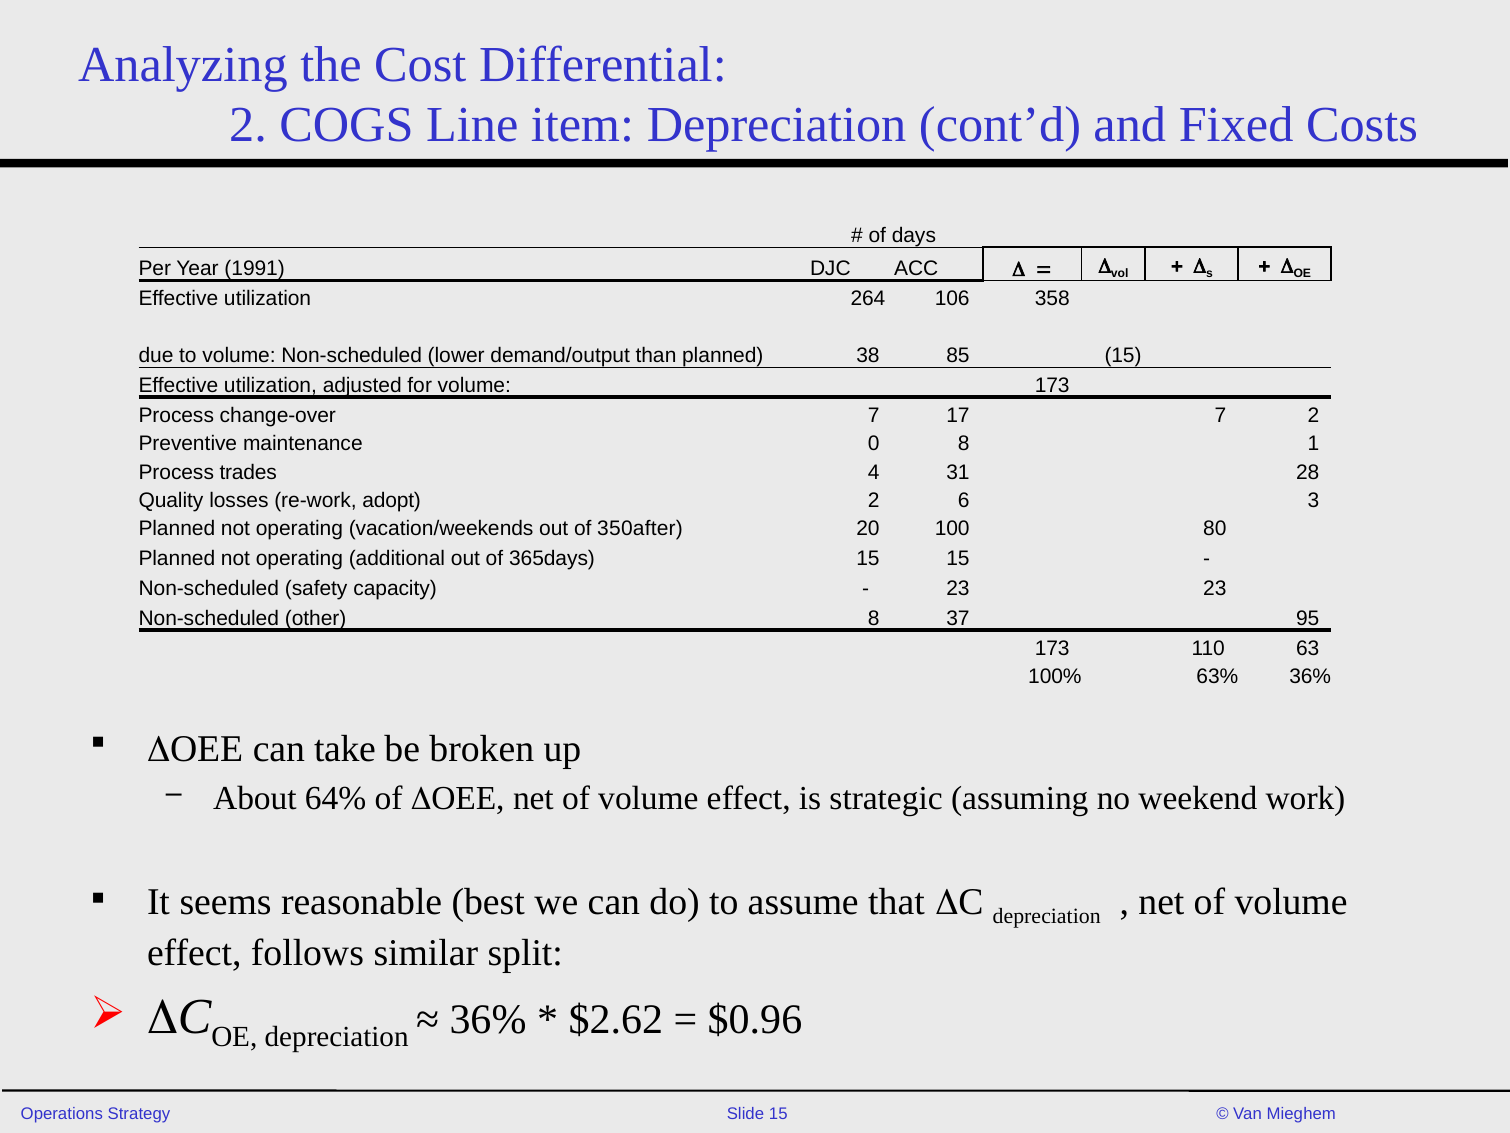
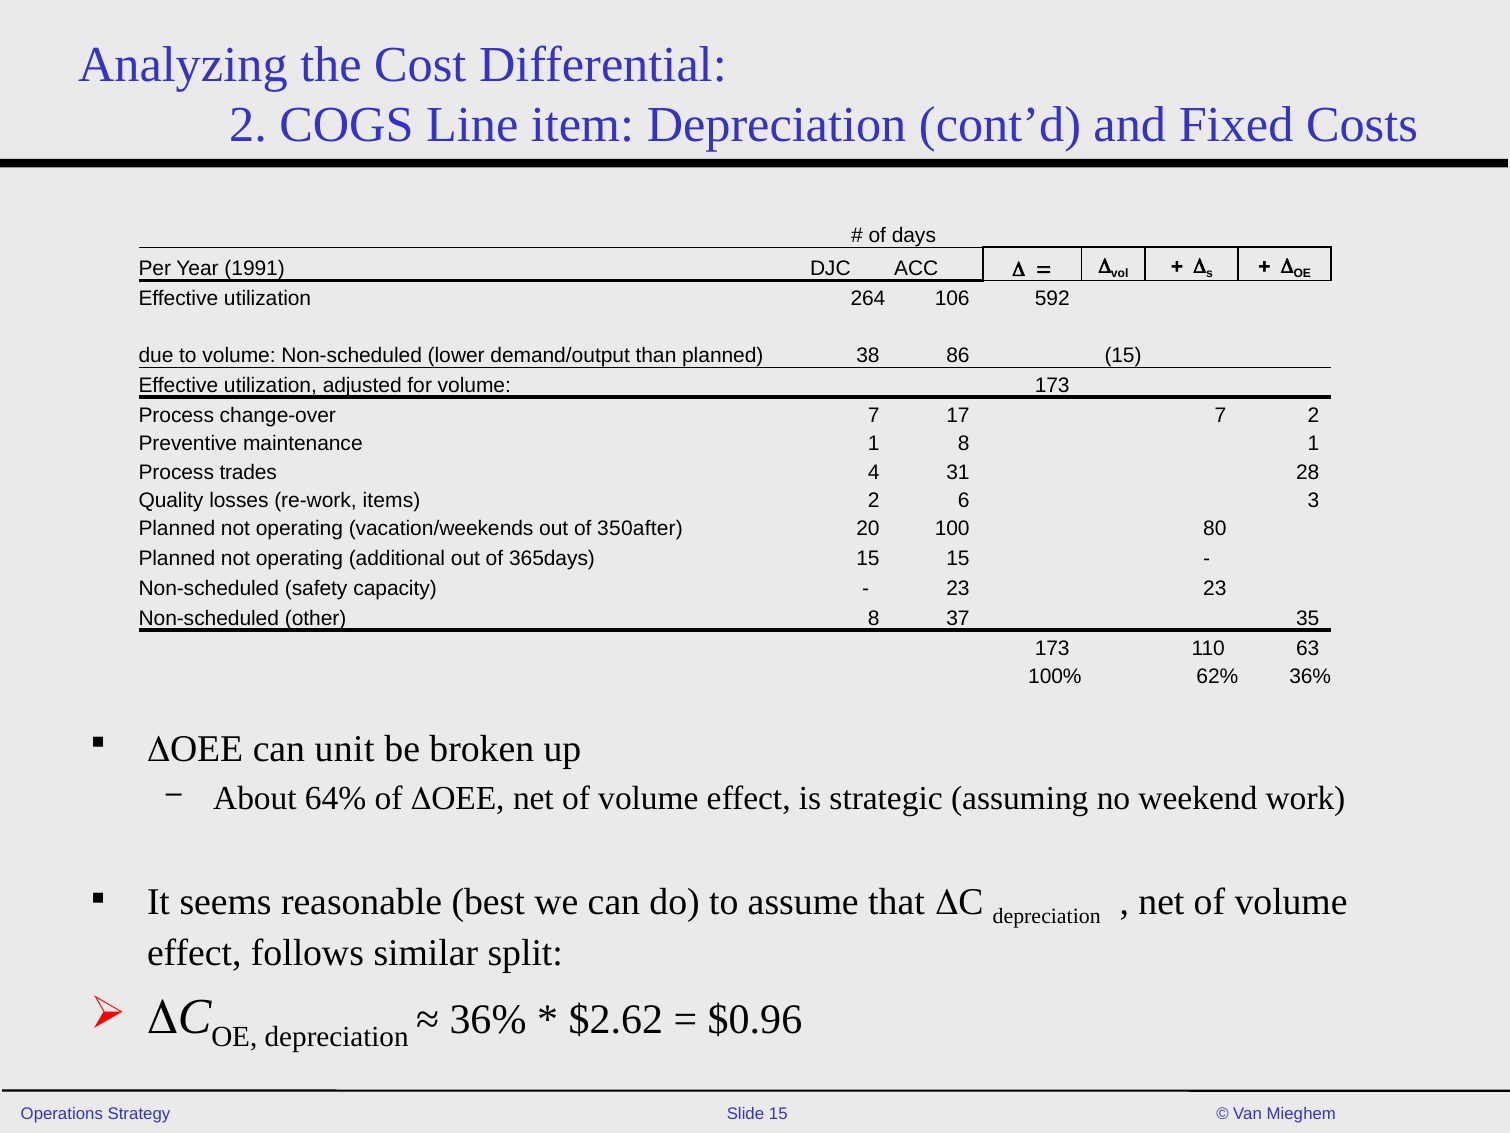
358: 358 -> 592 (1052, 299)
85: 85 -> 86 (958, 355)
maintenance 0: 0 -> 1 (874, 444)
adopt: adopt -> items (391, 500)
95: 95 -> 35 (1308, 618)
63%: 63% -> 62% (1217, 677)
take: take -> unit (345, 749)
